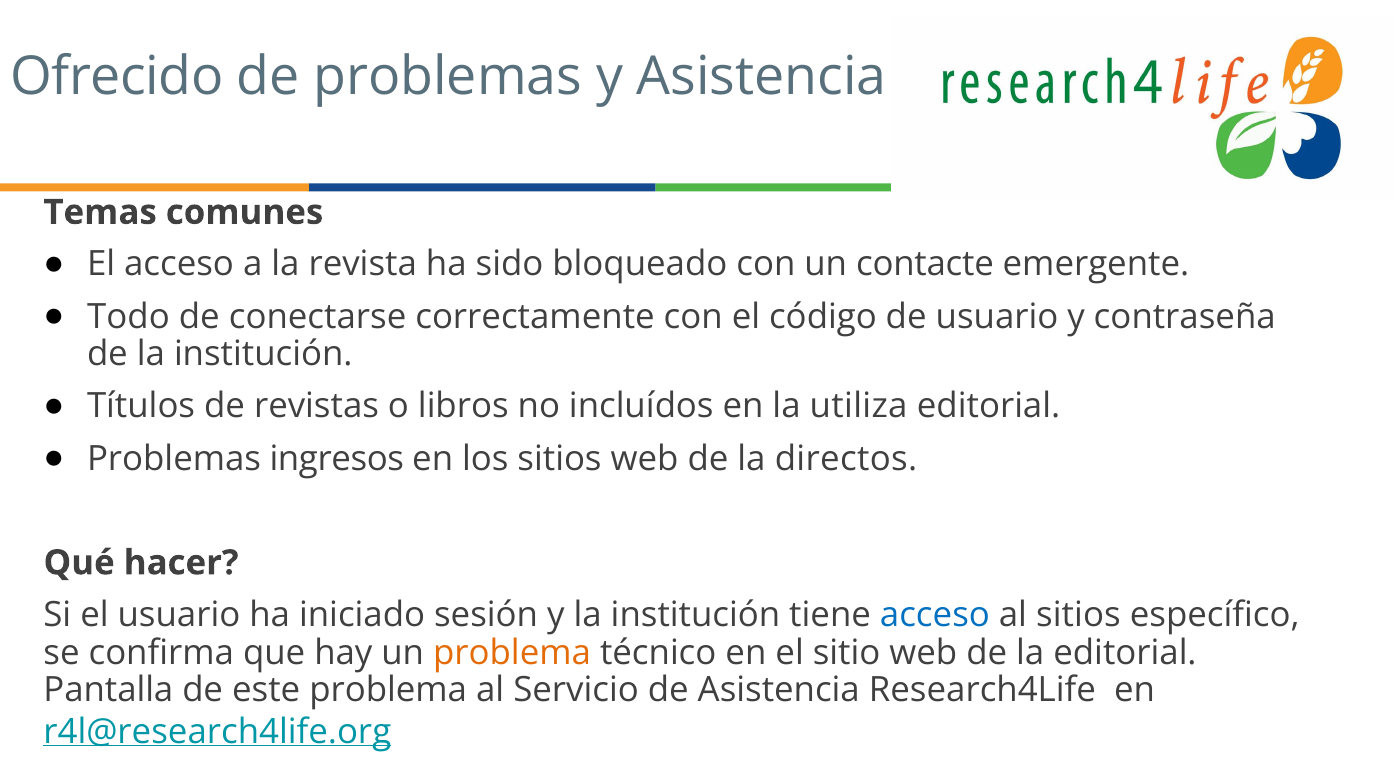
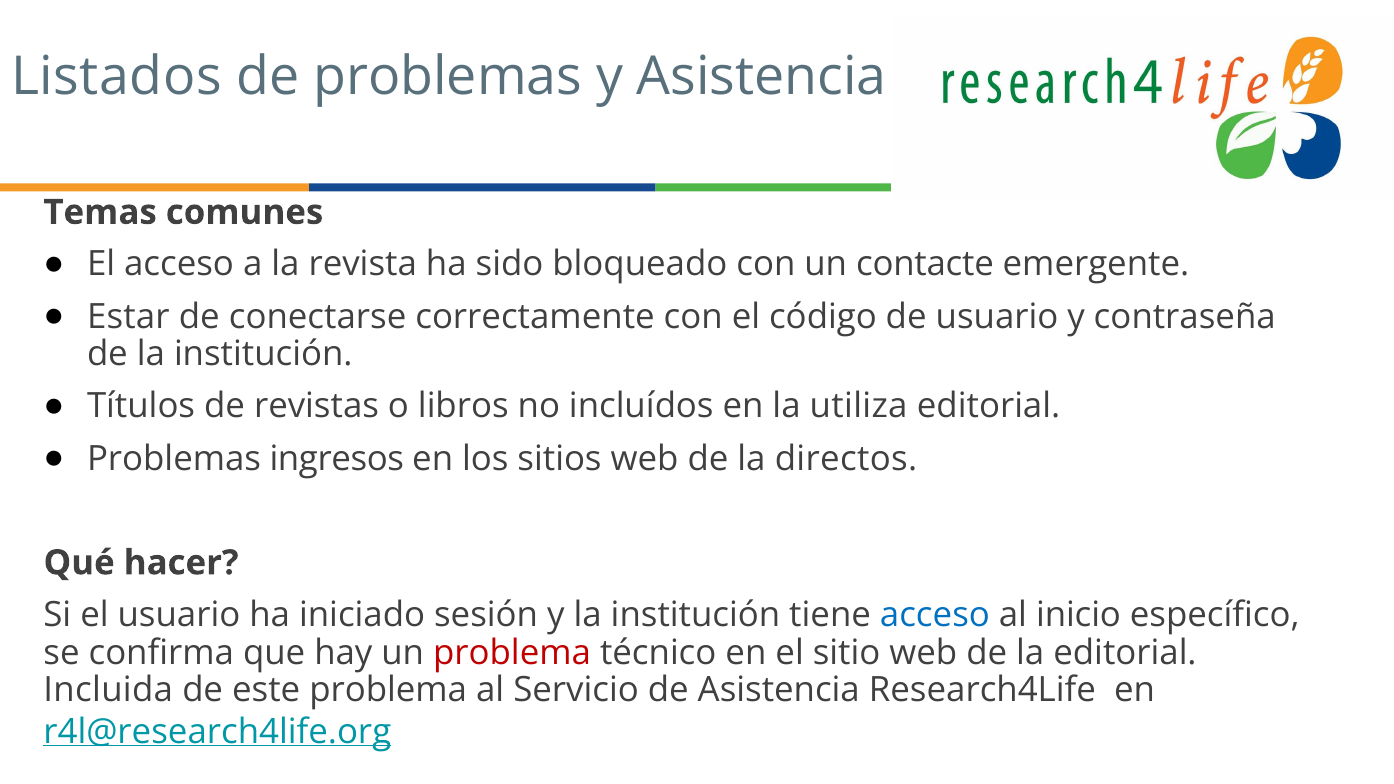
Ofrecido: Ofrecido -> Listados (116, 77)
Todo: Todo -> Estar (128, 317)
al sitios: sitios -> inicio (1078, 615)
problema colour: orange -> red (512, 653)
Pantalla: Pantalla -> Incluida (108, 690)
